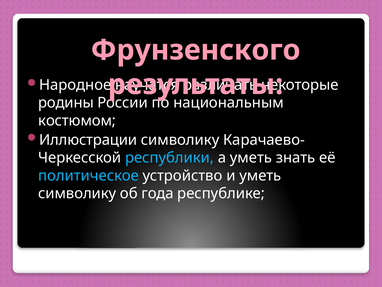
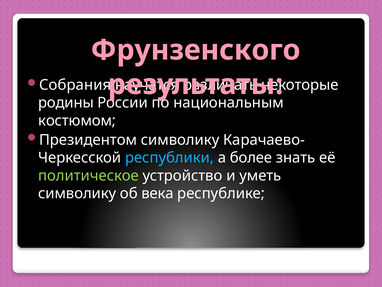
Народное: Народное -> Собрания (75, 85)
Иллюстрации: Иллюстрации -> Президентом (88, 140)
а уметь: уметь -> более (251, 157)
политическое colour: light blue -> light green (89, 175)
года: года -> века (158, 193)
